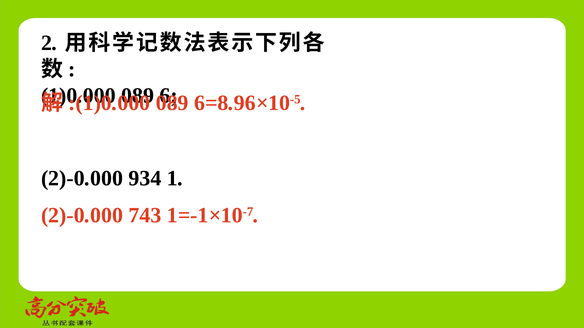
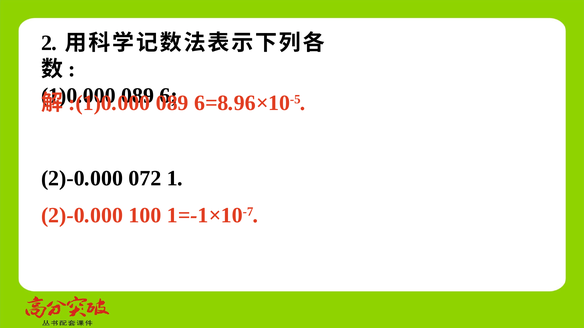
934: 934 -> 072 (145, 179)
743: 743 -> 100 (145, 216)
